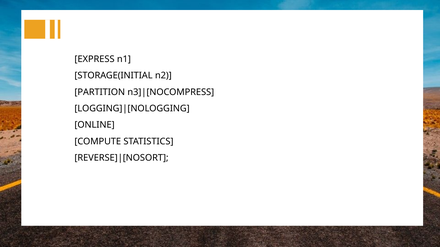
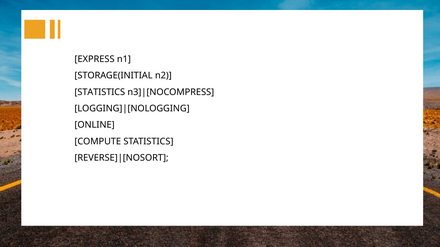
PARTITION: PARTITION -> STATISTICS (100, 92)
